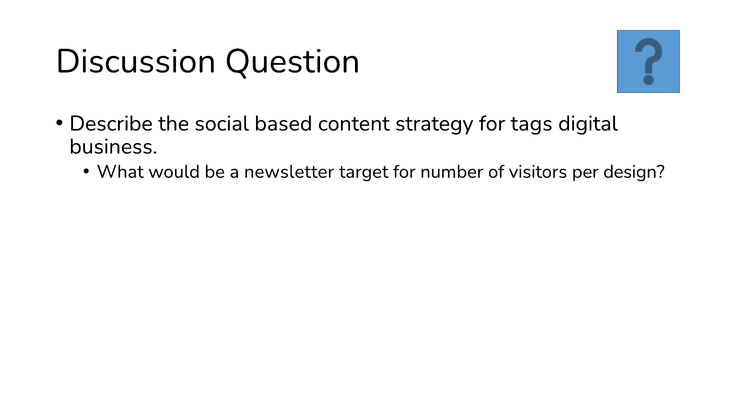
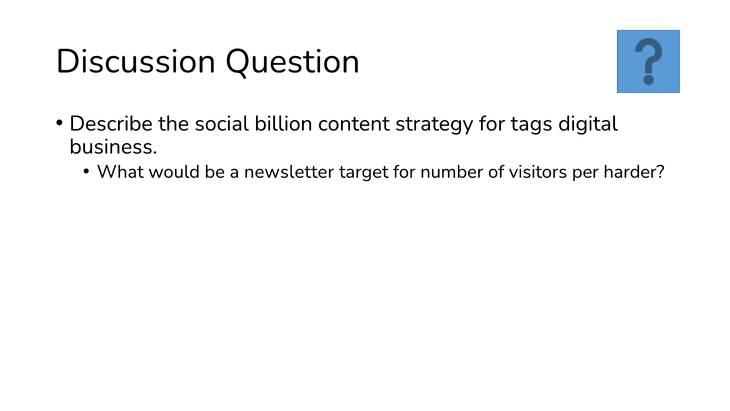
based: based -> billion (284, 123)
design: design -> harder (634, 172)
